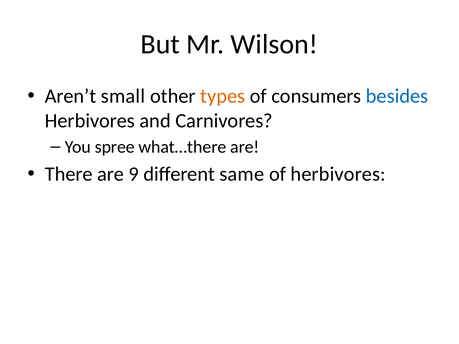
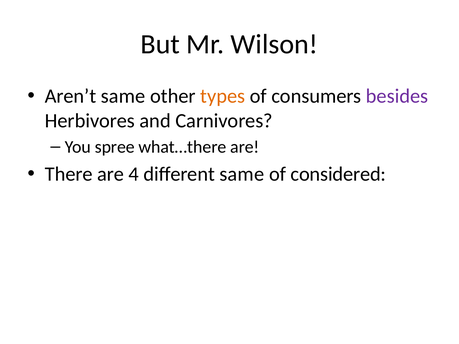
Aren’t small: small -> same (123, 96)
besides colour: blue -> purple (397, 96)
9: 9 -> 4 (134, 174)
of herbivores: herbivores -> considered (338, 174)
